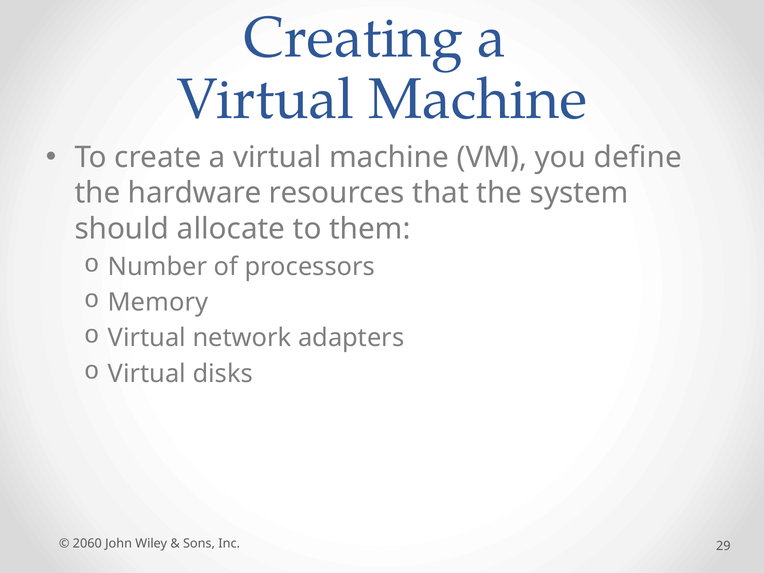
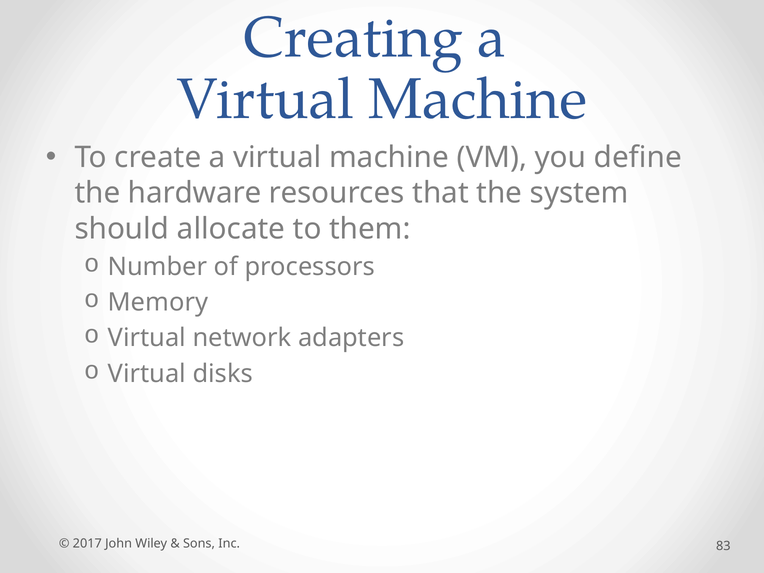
2060: 2060 -> 2017 (87, 544)
29: 29 -> 83 (723, 546)
